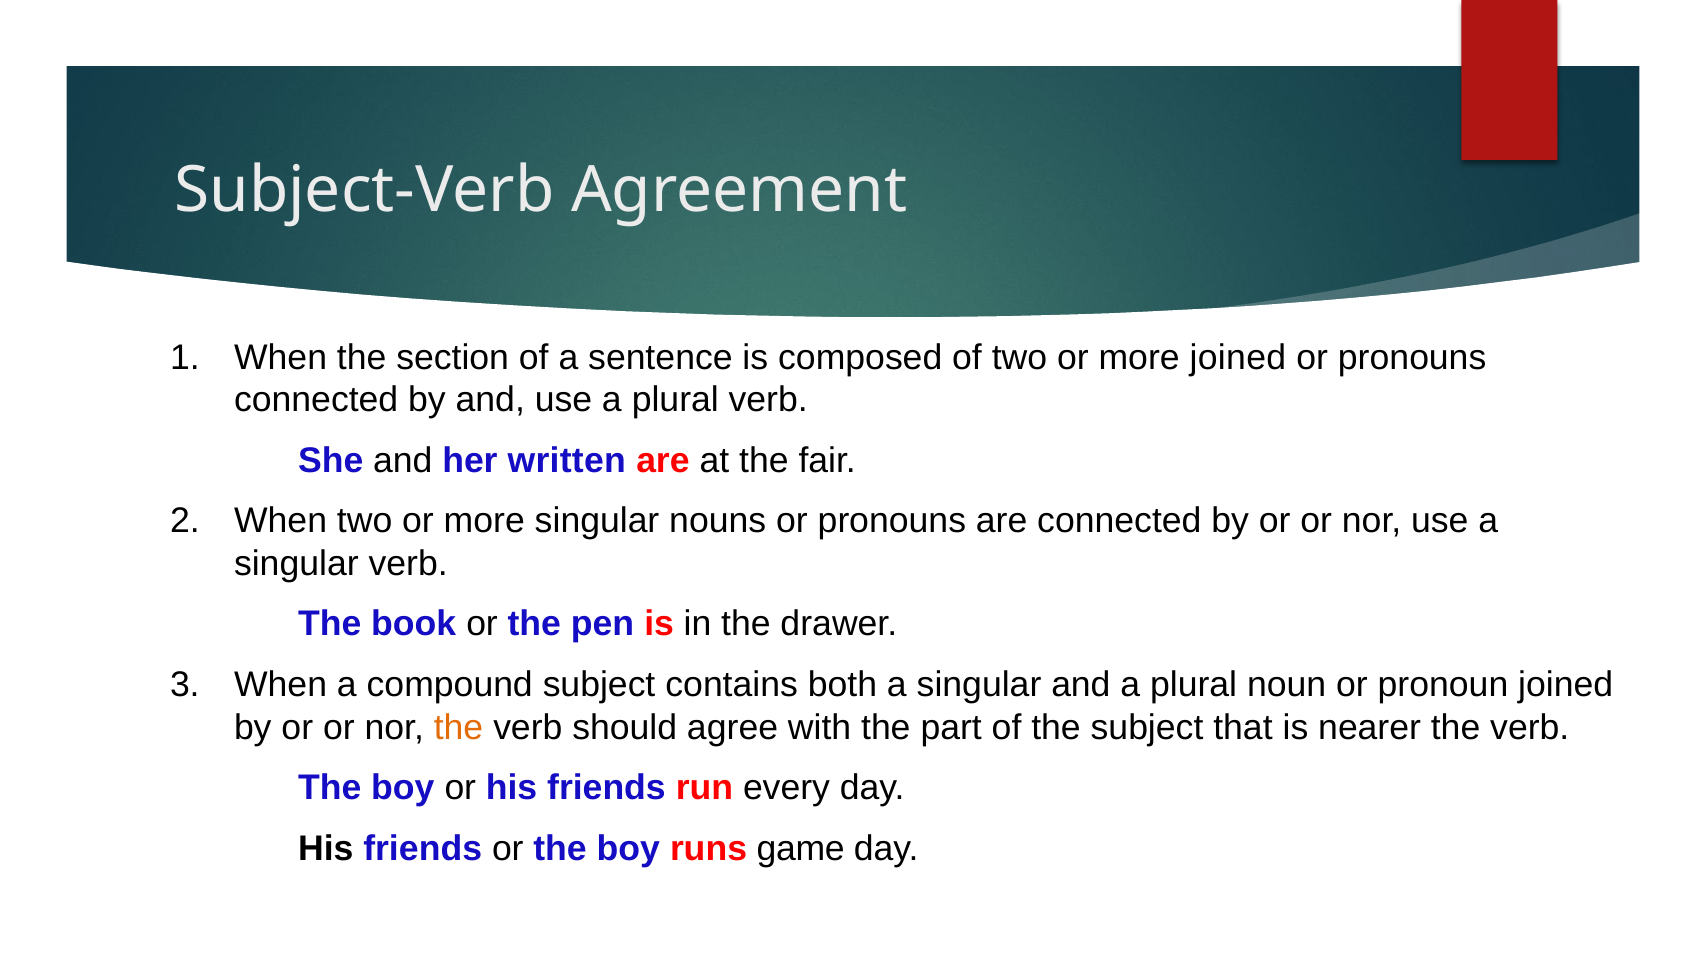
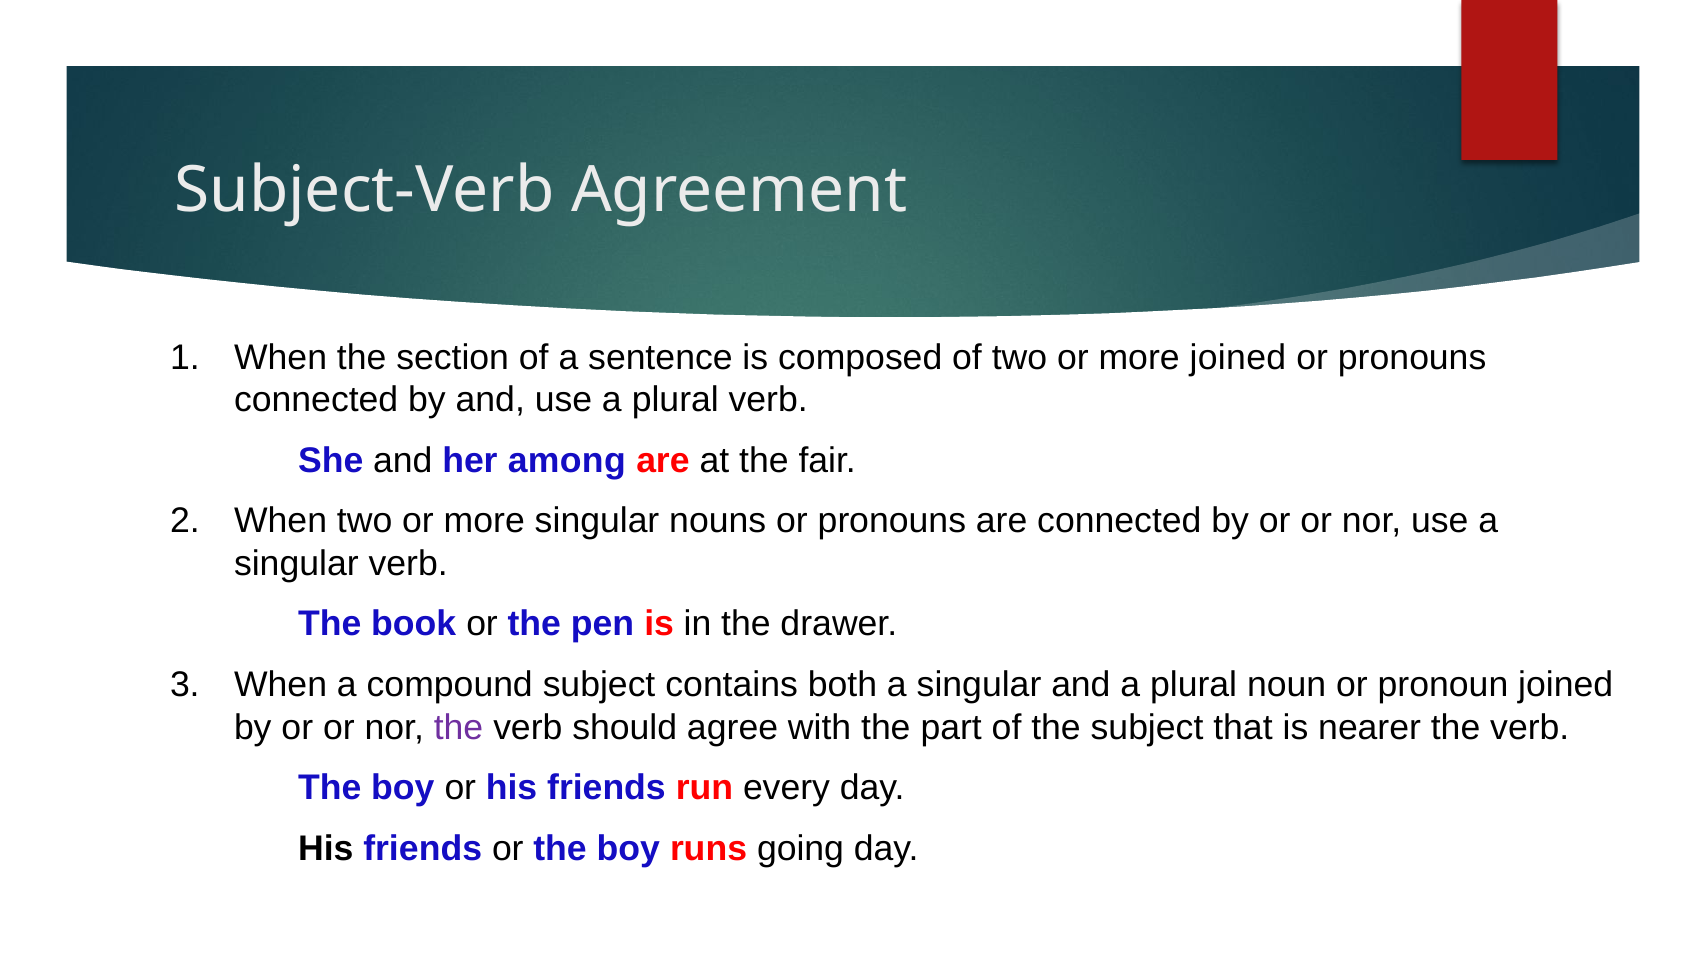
written: written -> among (567, 461)
the colour: orange -> purple (459, 728)
game: game -> going (801, 848)
